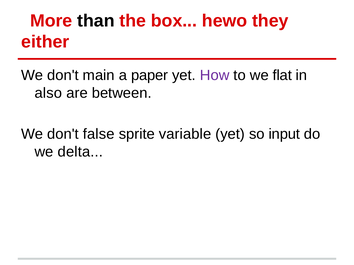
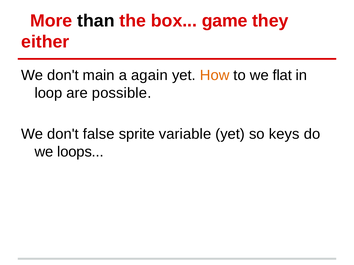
hewo: hewo -> game (225, 21)
paper: paper -> again (149, 75)
How colour: purple -> orange (215, 75)
also: also -> loop (48, 93)
between: between -> possible (122, 93)
input: input -> keys (284, 134)
delta: delta -> loops (80, 152)
